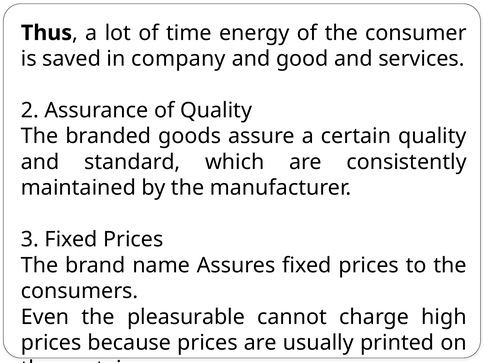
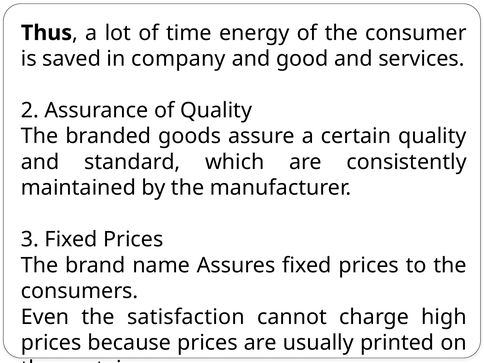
pleasurable: pleasurable -> satisfaction (186, 317)
